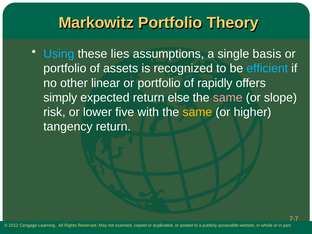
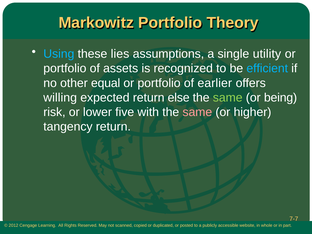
basis: basis -> utility (267, 54)
linear: linear -> equal (106, 83)
rapidly: rapidly -> earlier (215, 83)
simply: simply -> willing (60, 98)
same colour: pink -> light green (228, 98)
slope: slope -> being (281, 98)
same colour: yellow -> pink (197, 112)
